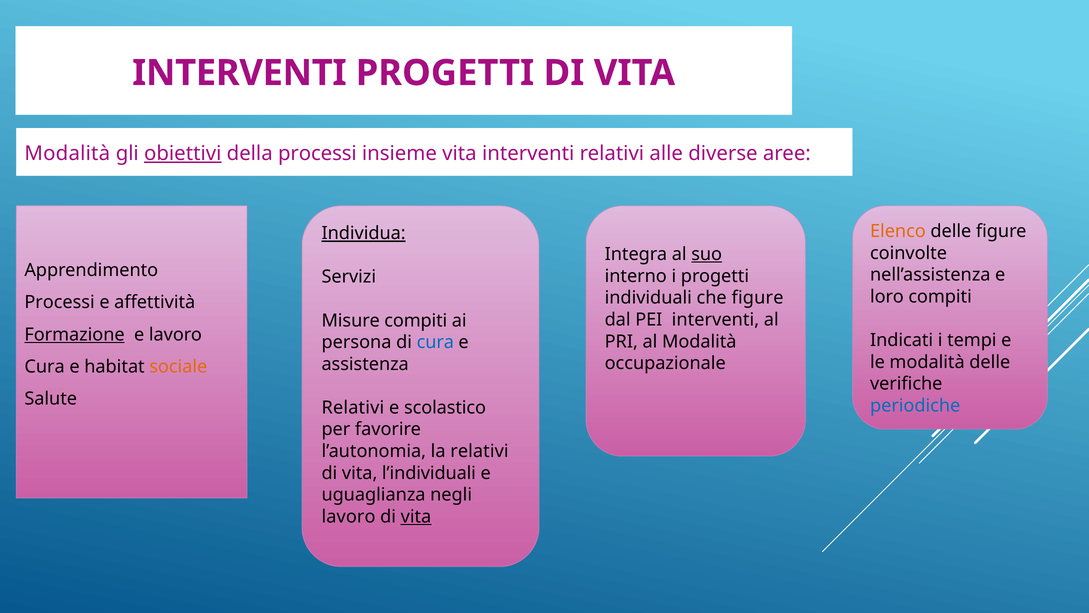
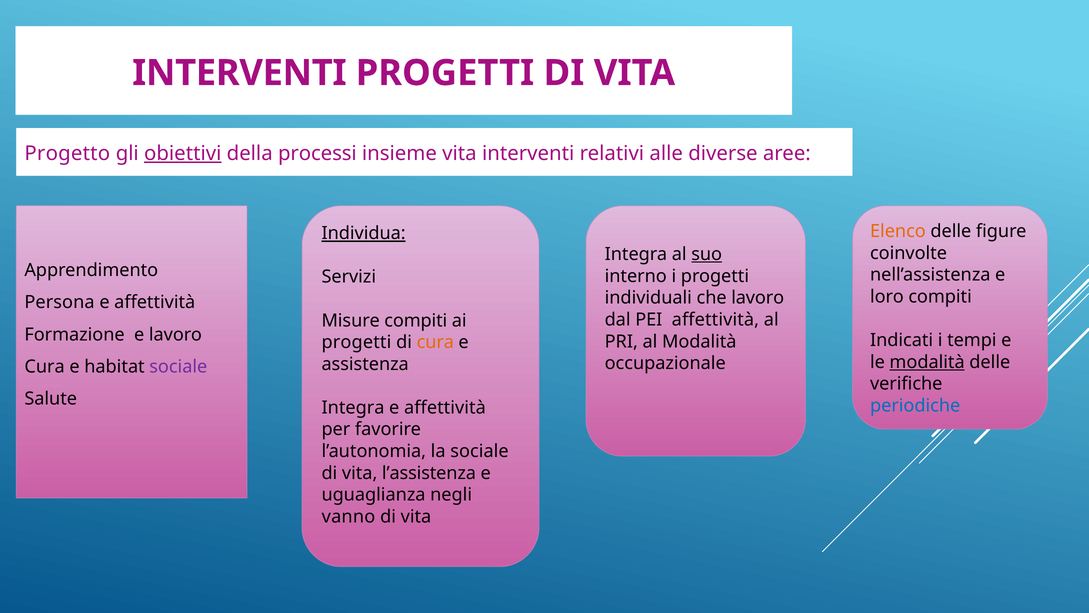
Modalità: Modalità -> Progetto (67, 153)
che figure: figure -> lavoro (758, 298)
Processi: Processi -> Persona (60, 302)
PEI interventi: interventi -> affettività (715, 320)
Formazione underline: present -> none (75, 334)
persona: persona -> progetti (356, 342)
cura colour: blue -> orange (435, 342)
modalità underline: none -> present (927, 362)
sociale colour: orange -> purple (178, 367)
Relativi: Relativi -> Integra (353, 407)
scolastico: scolastico -> affettività (445, 407)
la relativi: relativi -> sociale (479, 451)
l’individuali: l’individuali -> l’assistenza (429, 473)
lavoro: lavoro -> vanno (348, 516)
vita underline: present -> none (416, 516)
